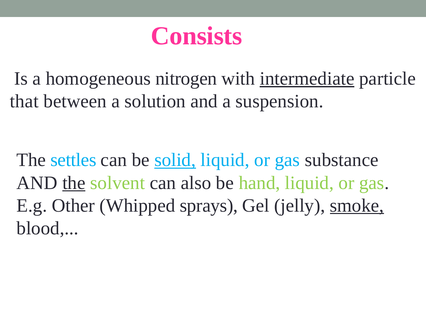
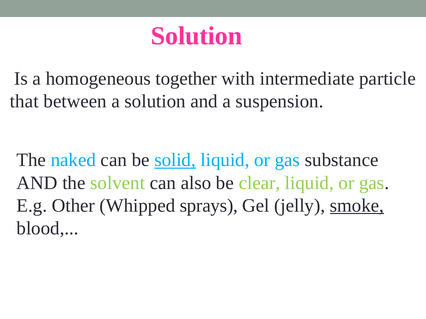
Consists: Consists -> Solution (197, 36)
nitrogen: nitrogen -> together (186, 79)
intermediate underline: present -> none (307, 79)
settles: settles -> naked (73, 160)
the underline: present -> none (74, 183)
hand: hand -> clear (259, 183)
